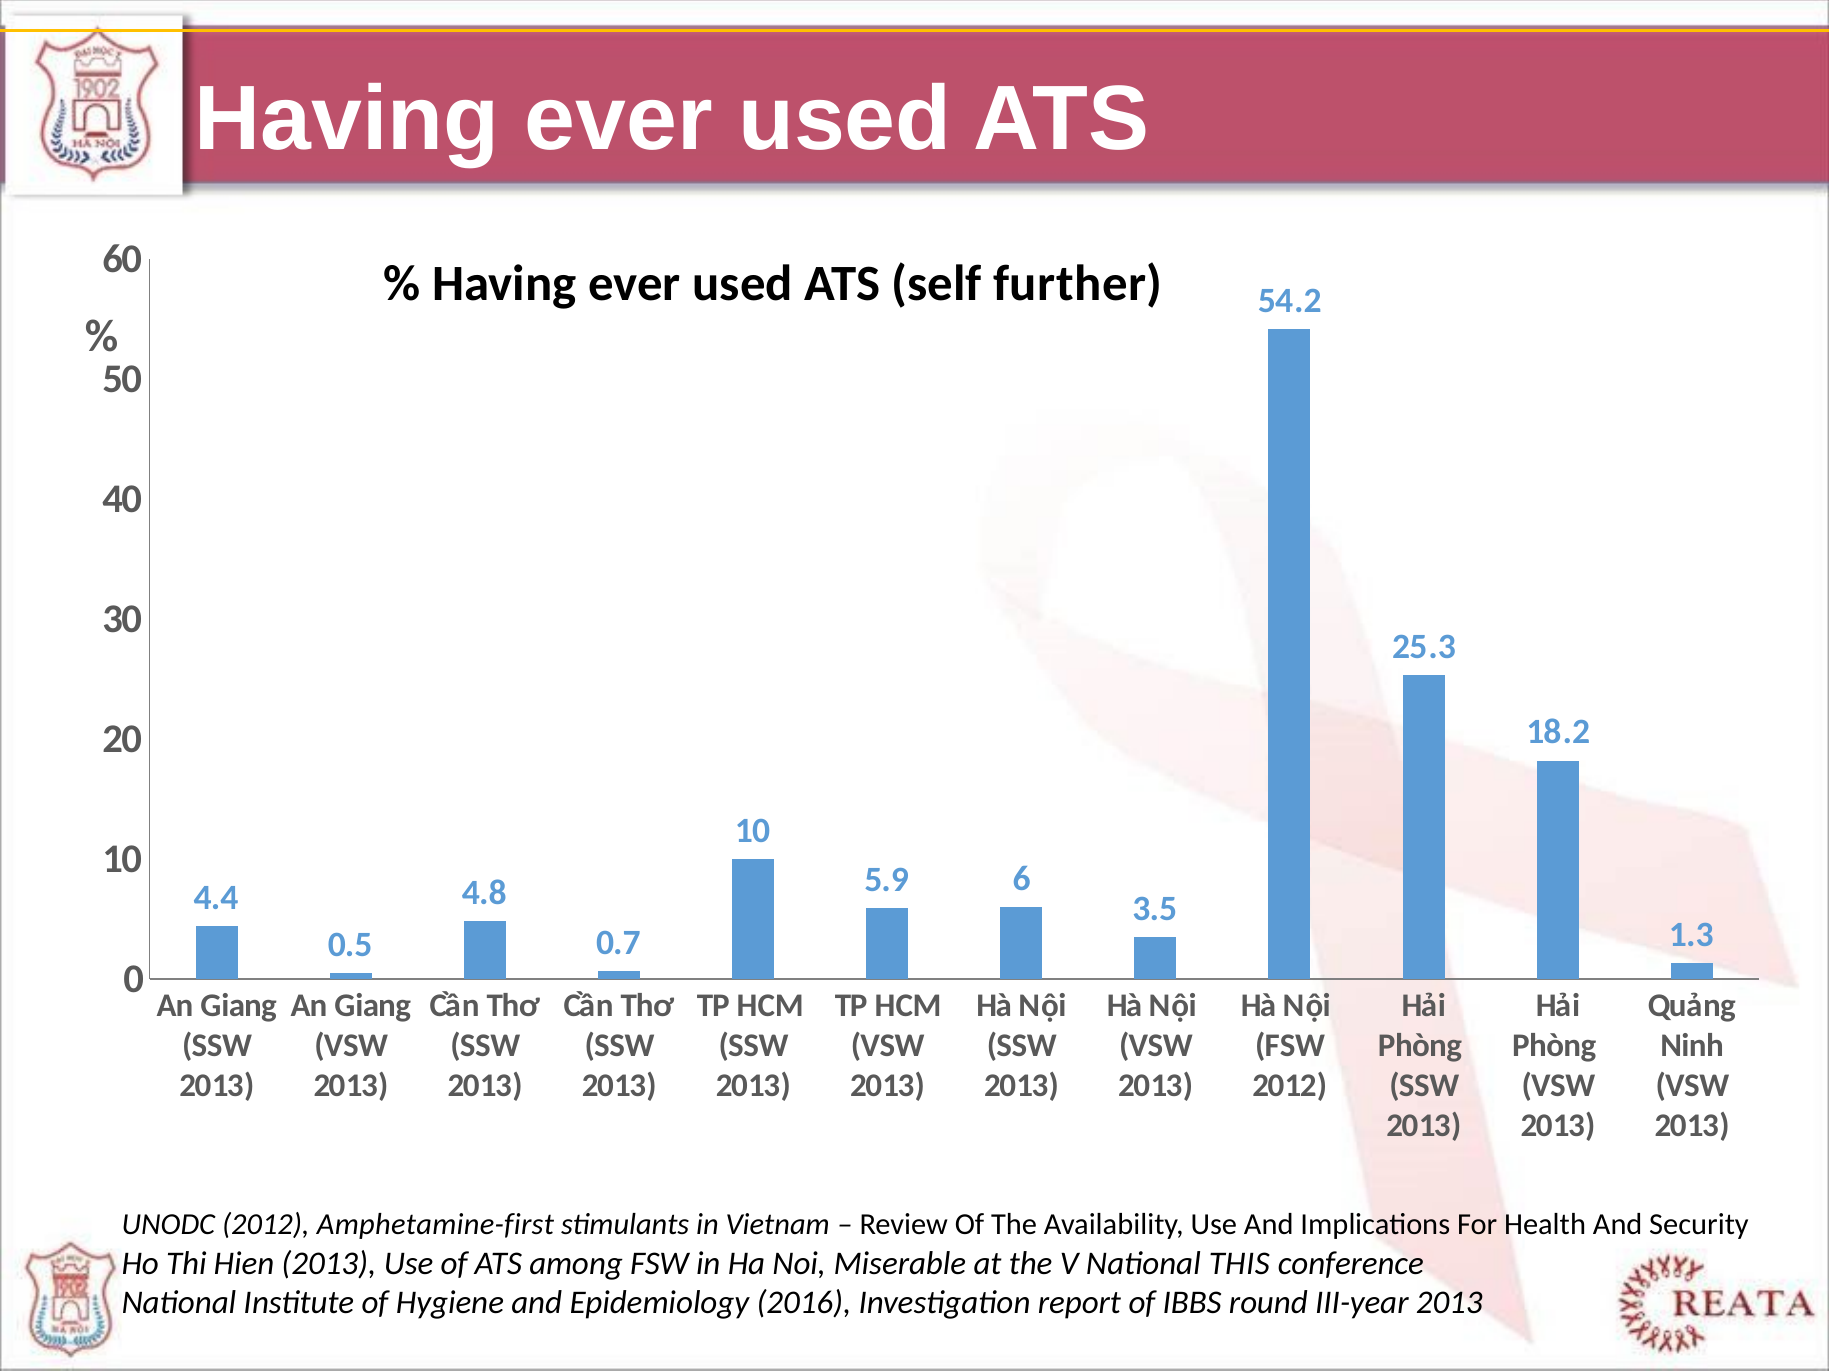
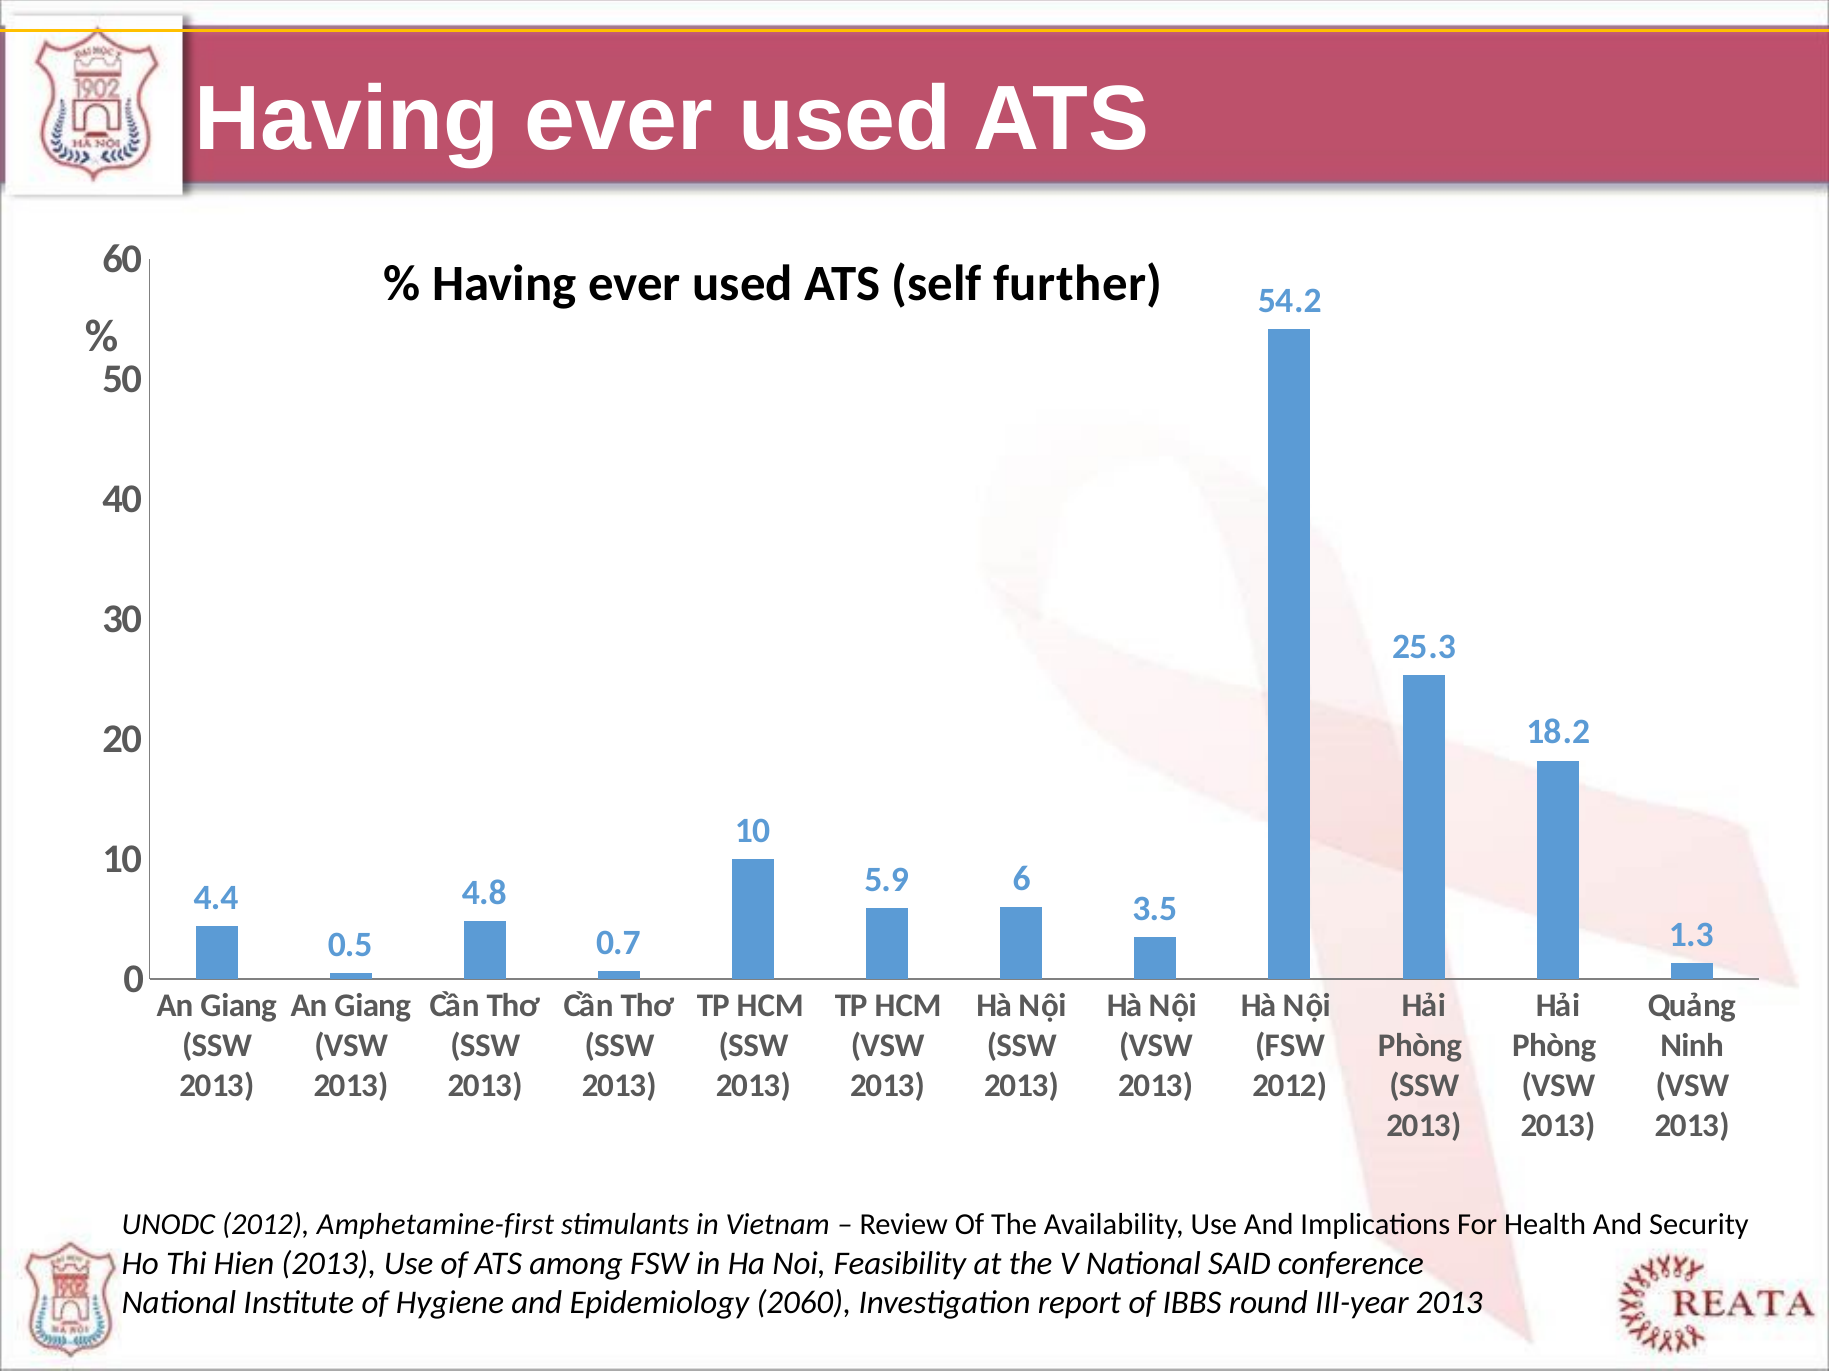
Miserable: Miserable -> Feasibility (900, 1264)
THIS: THIS -> SAID (1239, 1264)
2016: 2016 -> 2060 (804, 1304)
